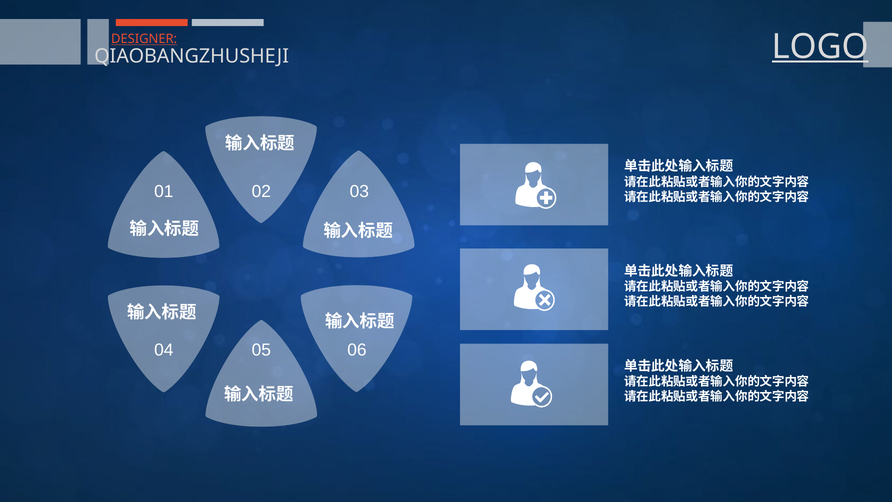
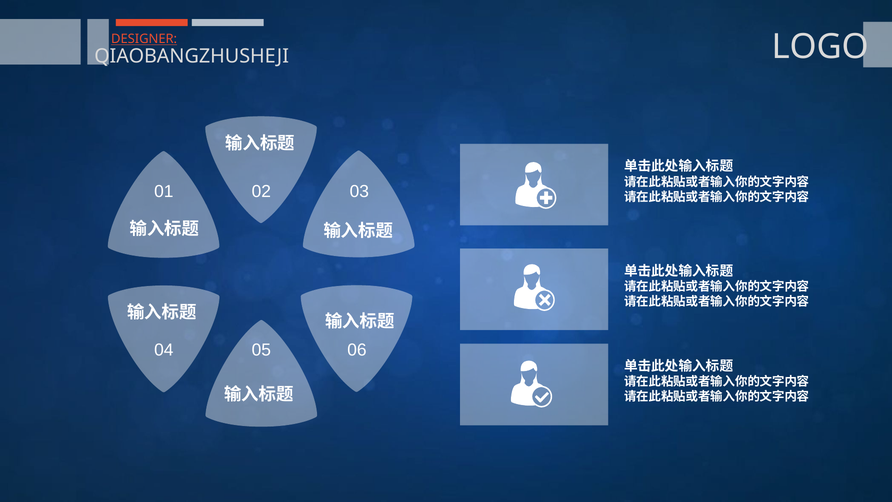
LOGO underline: present -> none (820, 47)
